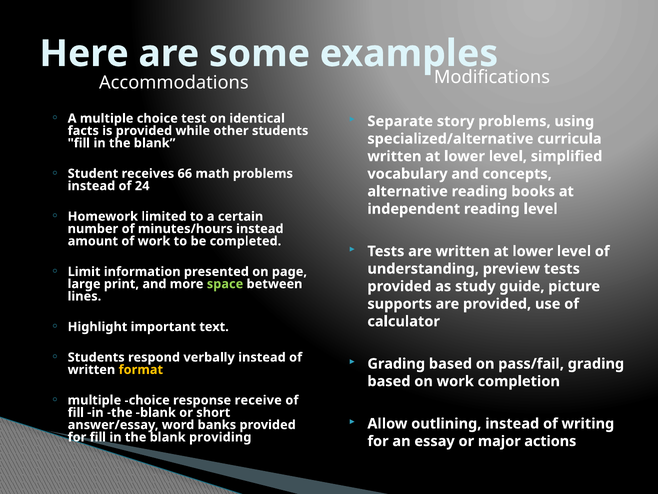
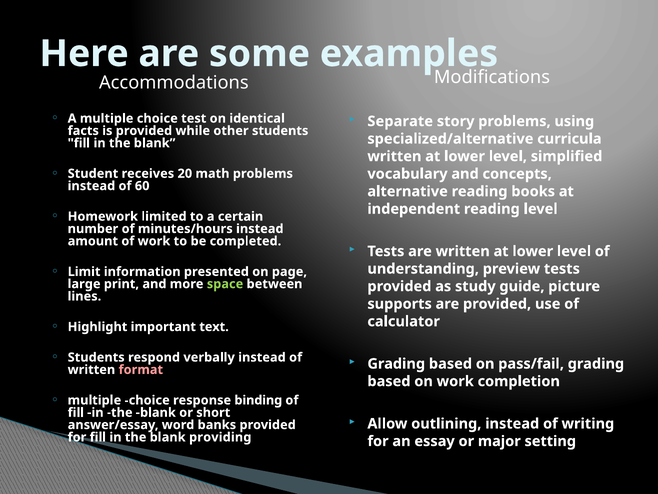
66: 66 -> 20 (185, 173)
24: 24 -> 60 (142, 186)
format colour: yellow -> pink (141, 369)
receive: receive -> binding (258, 400)
actions: actions -> setting (550, 441)
